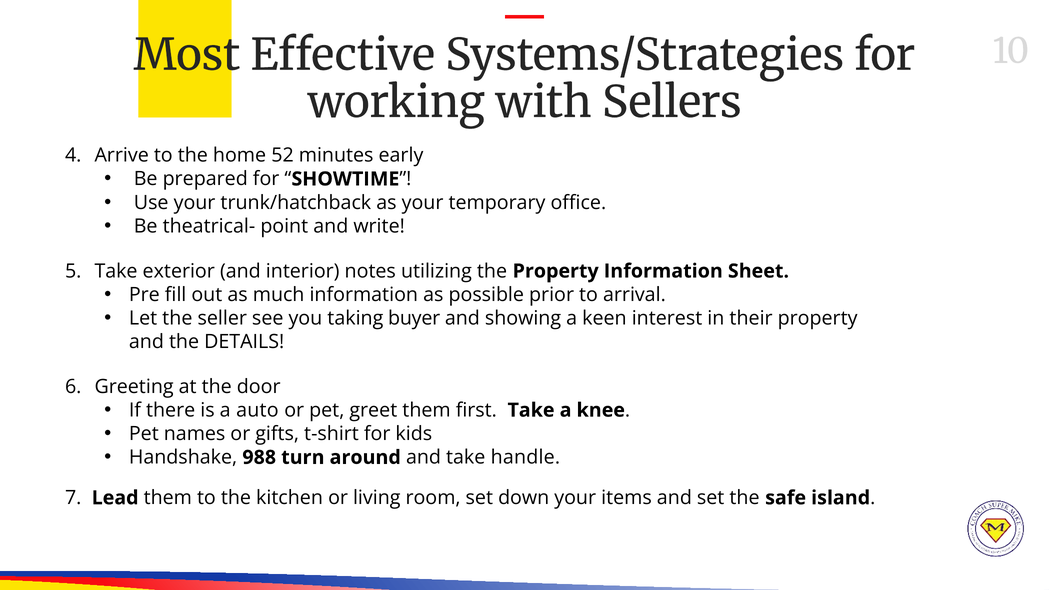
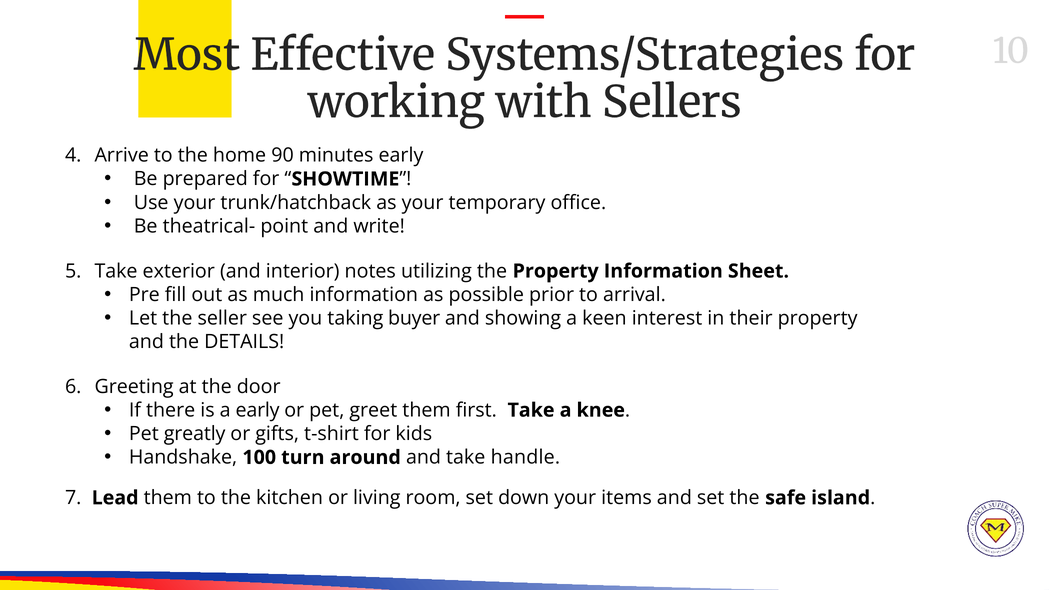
52: 52 -> 90 (283, 155)
a auto: auto -> early (258, 410)
names: names -> greatly (195, 434)
988: 988 -> 100 (259, 457)
